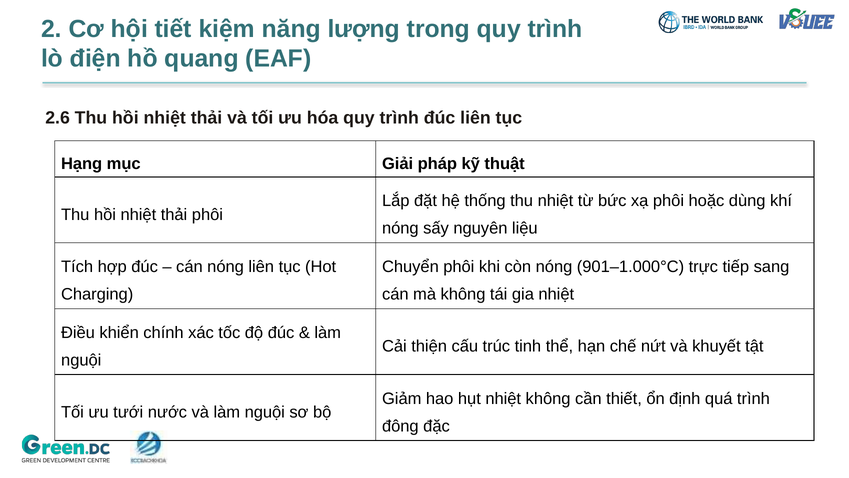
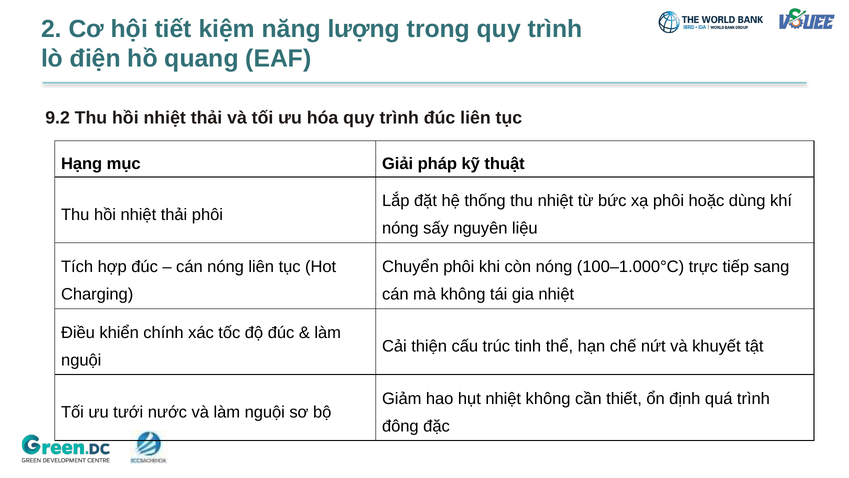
2.6: 2.6 -> 9.2 (58, 118)
901–1.000°C: 901–1.000°C -> 100–1.000°C (630, 267)
